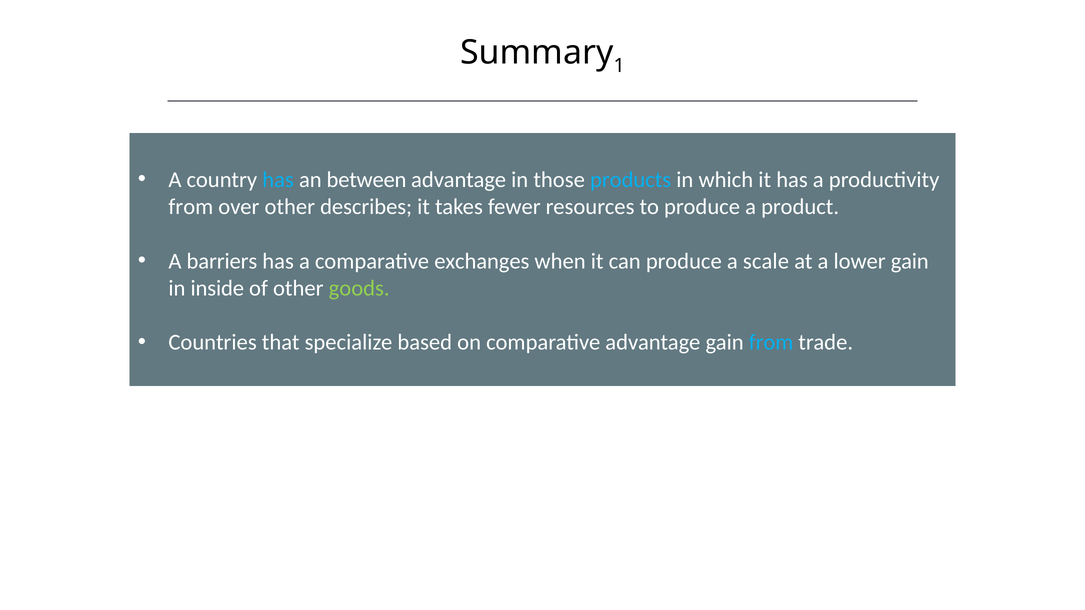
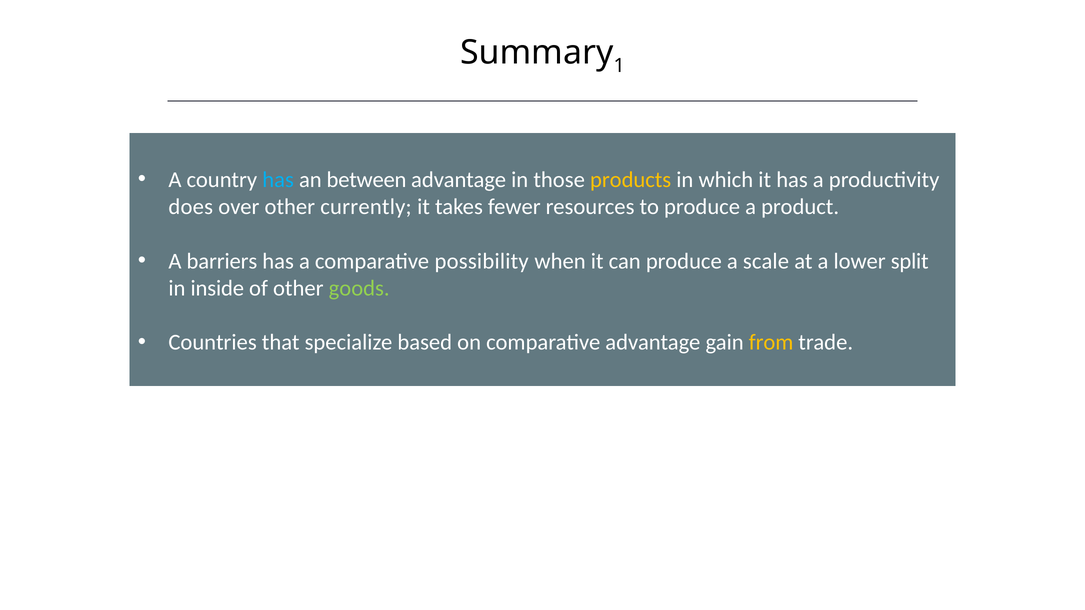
products colour: light blue -> yellow (631, 180)
from: from -> does (191, 207)
describes: describes -> currently (366, 207)
exchanges: exchanges -> possibility (482, 261)
lower gain: gain -> split (910, 261)
from colour: light blue -> yellow (771, 343)
